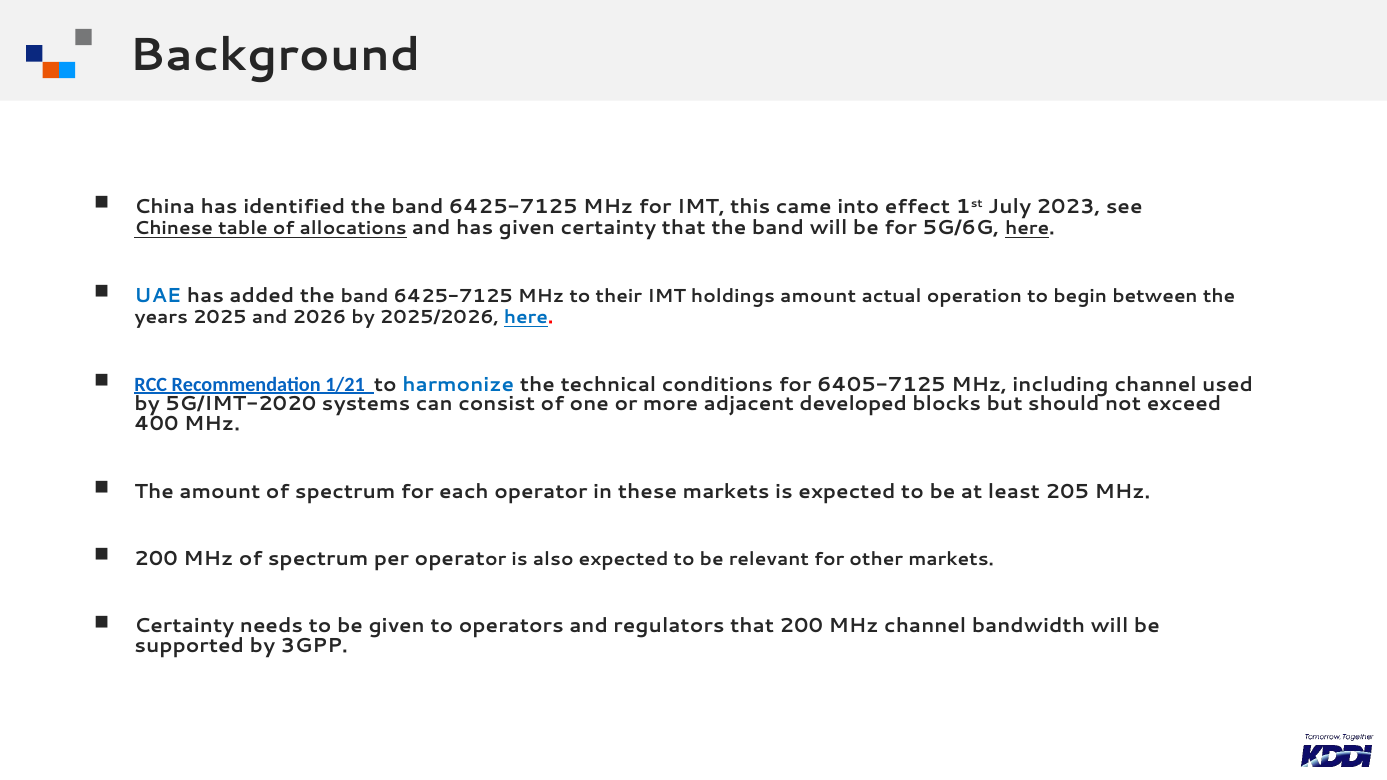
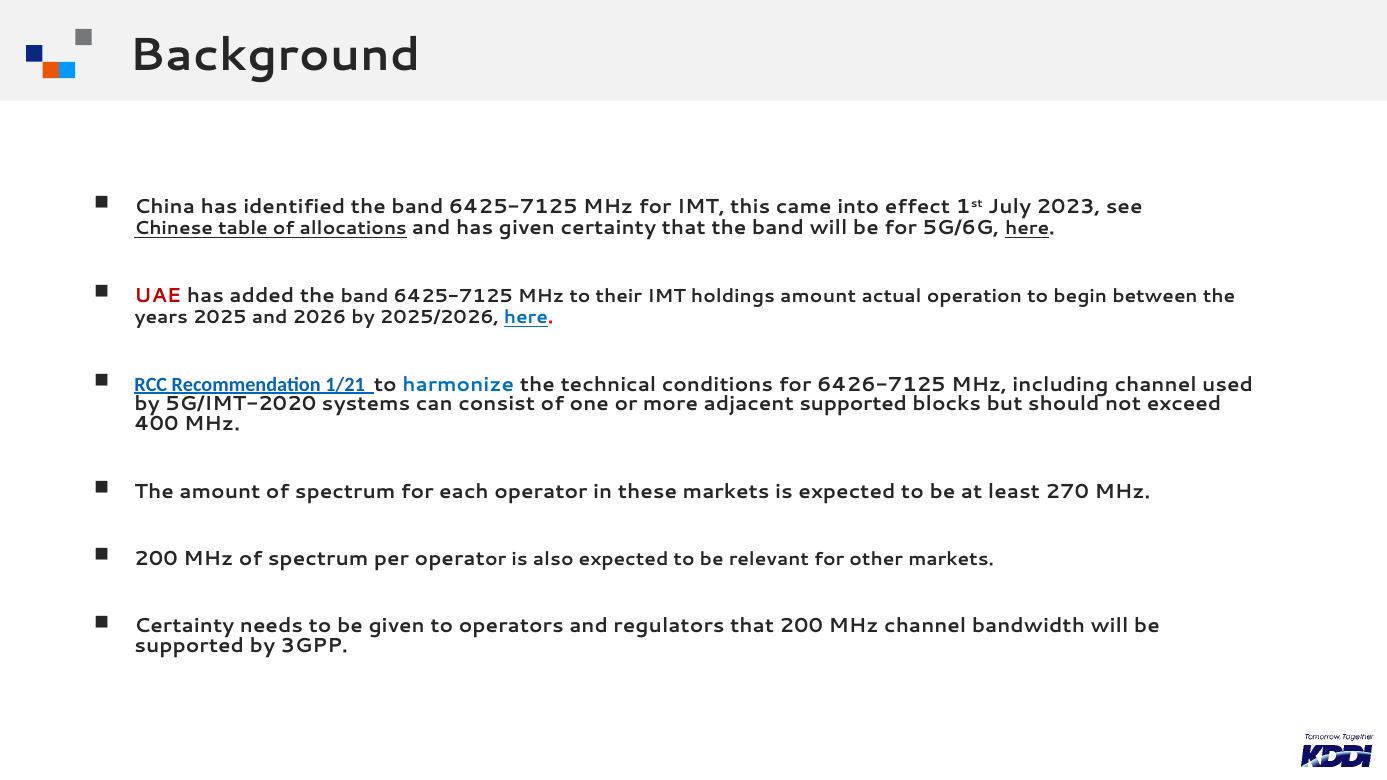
UAE colour: blue -> red (158, 295)
6405-7125: 6405-7125 -> 6426-7125 (881, 385)
adjacent developed: developed -> supported (853, 404)
205: 205 -> 270 (1067, 491)
